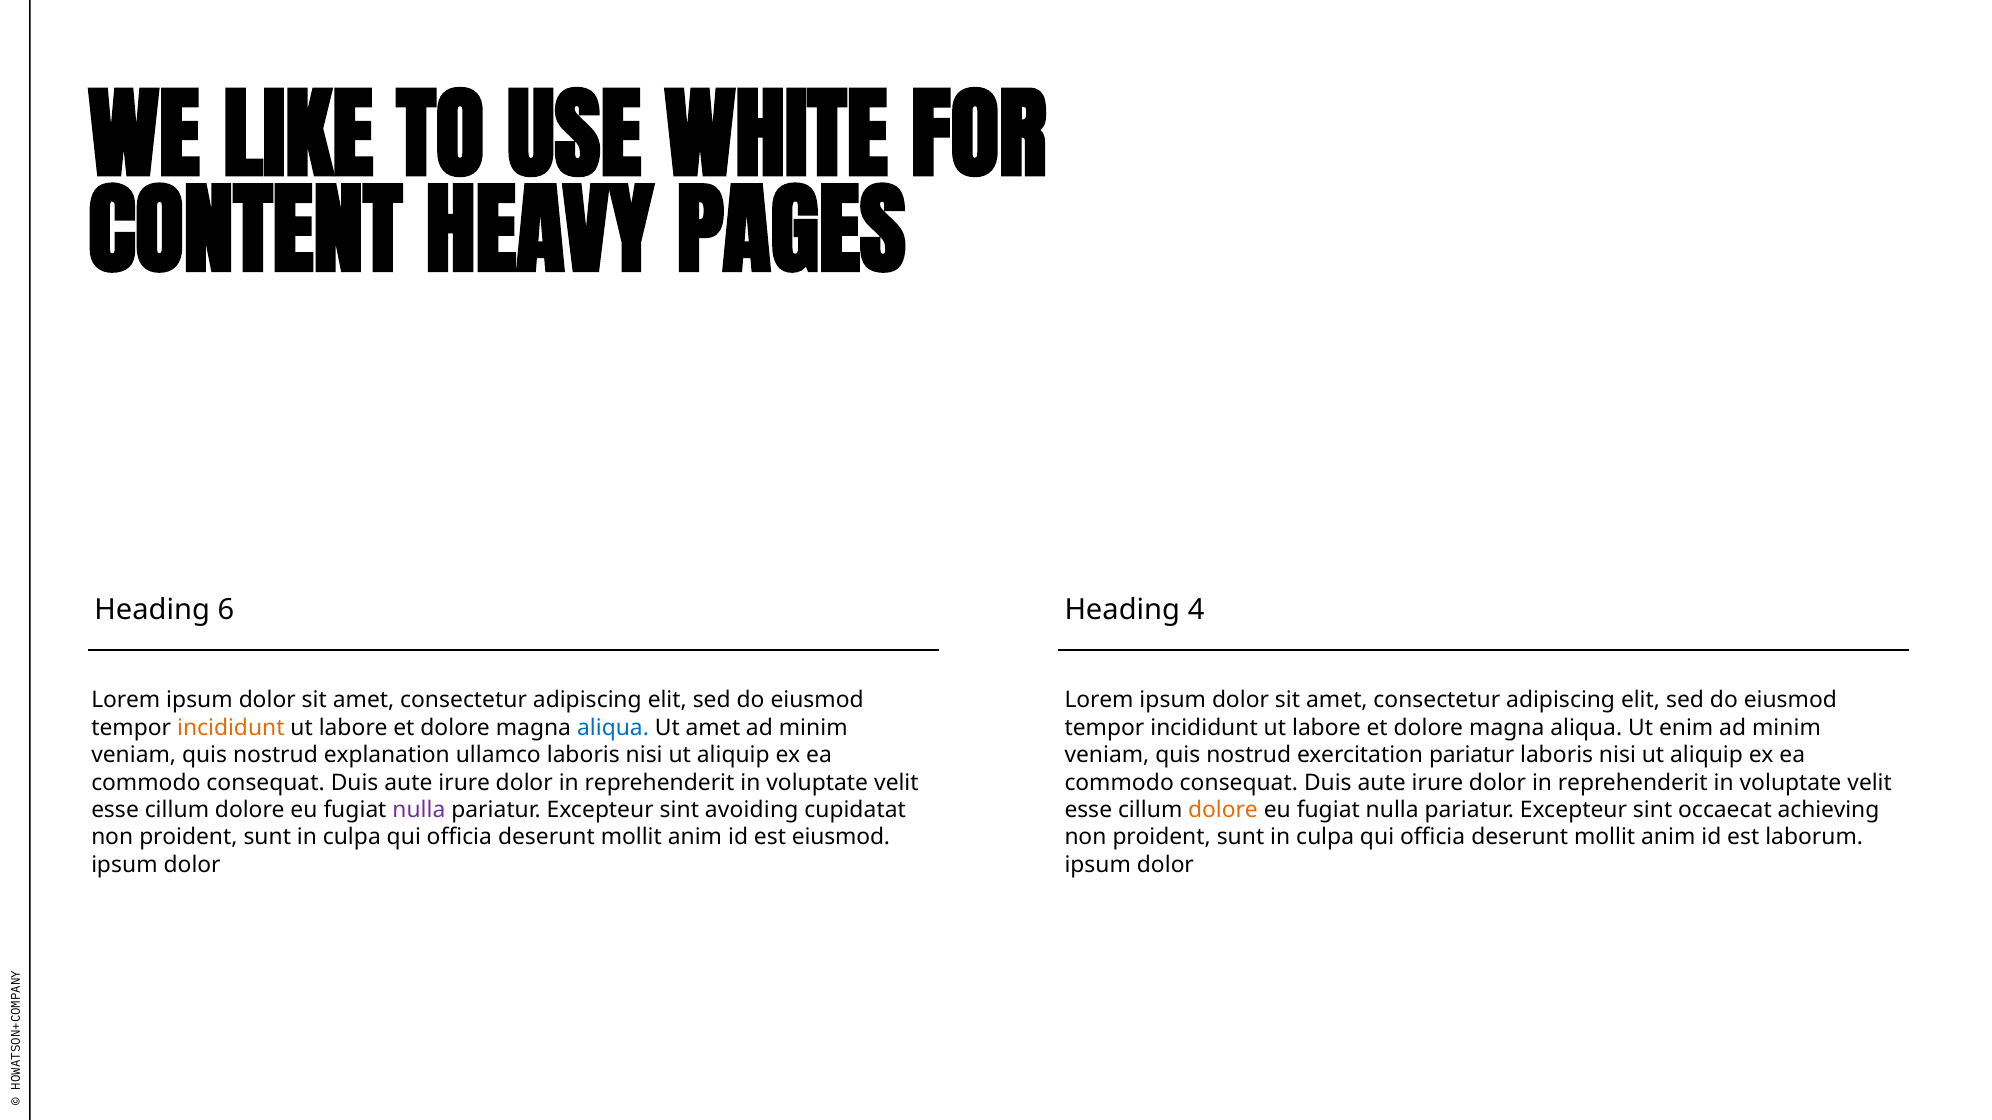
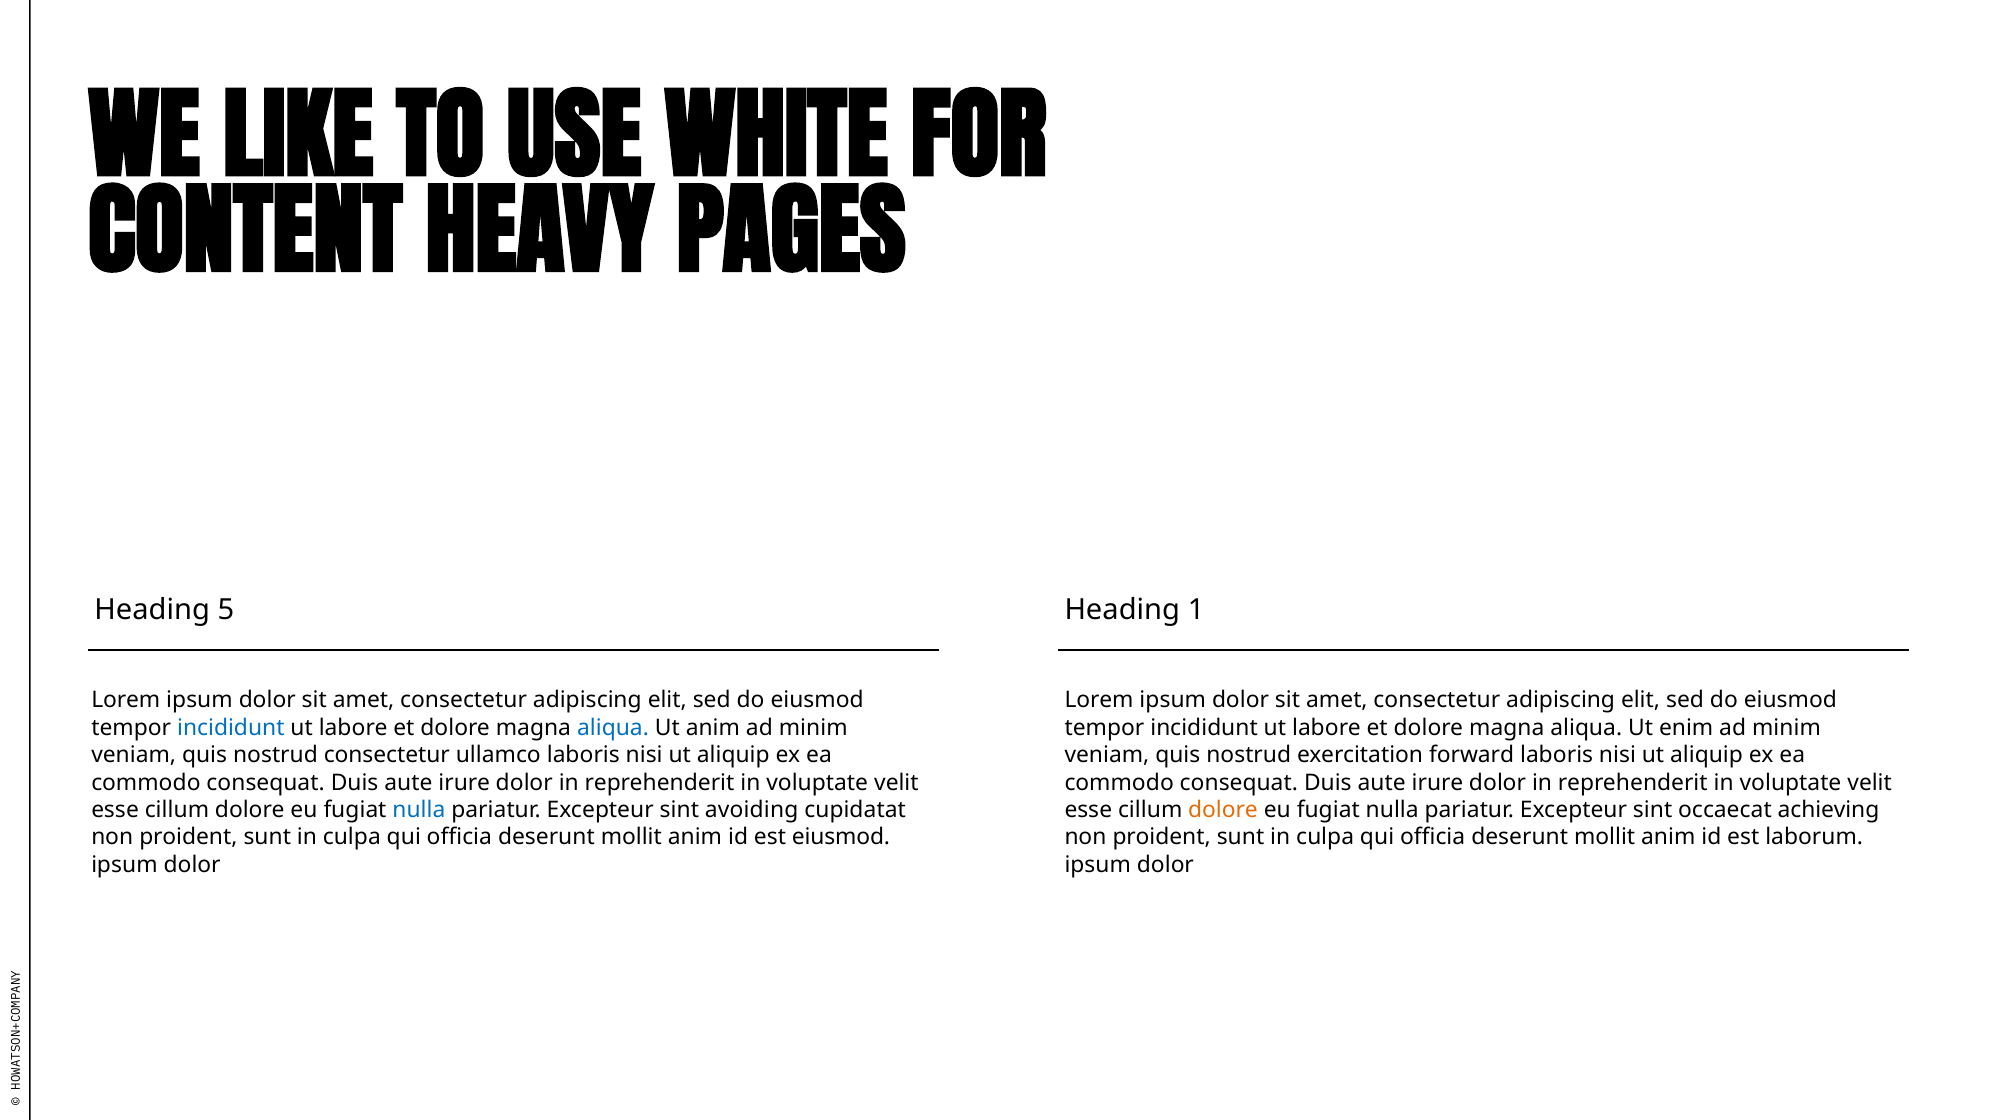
6: 6 -> 5 (226, 610)
4: 4 -> 1 (1196, 610)
incididunt colour: orange -> blue (231, 728)
Ut amet: amet -> anim (713, 728)
nostrud explanation: explanation -> consectetur (387, 756)
exercitation pariatur: pariatur -> forward (1472, 756)
nulla colour: purple -> blue (419, 810)
